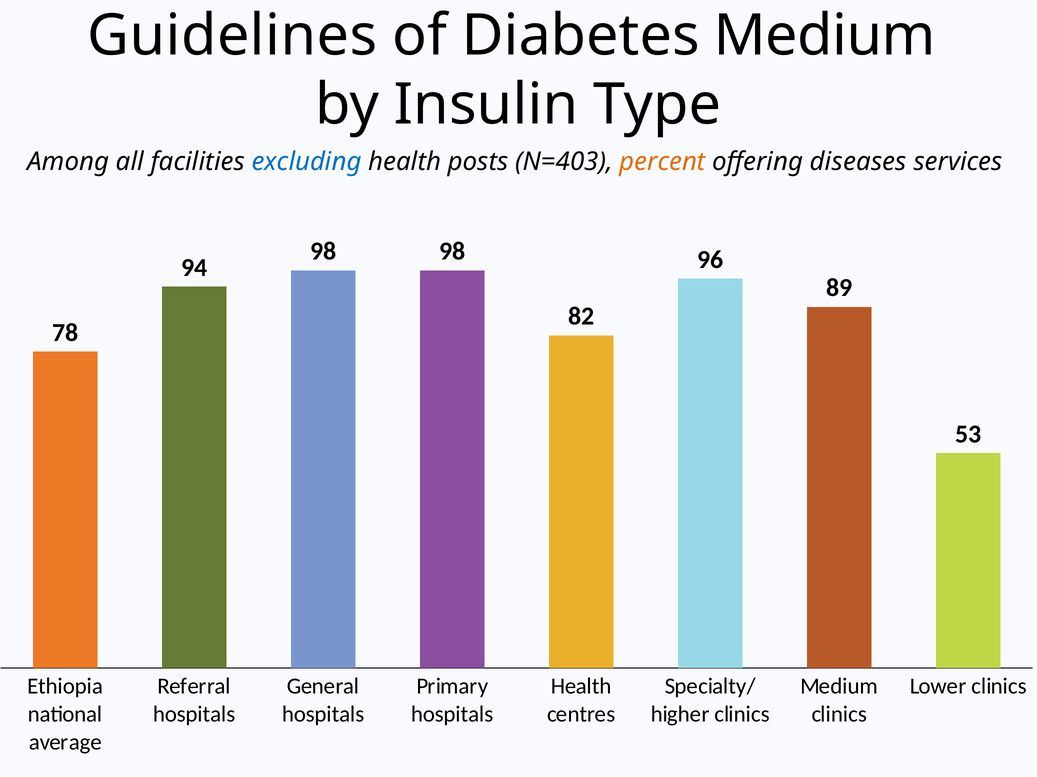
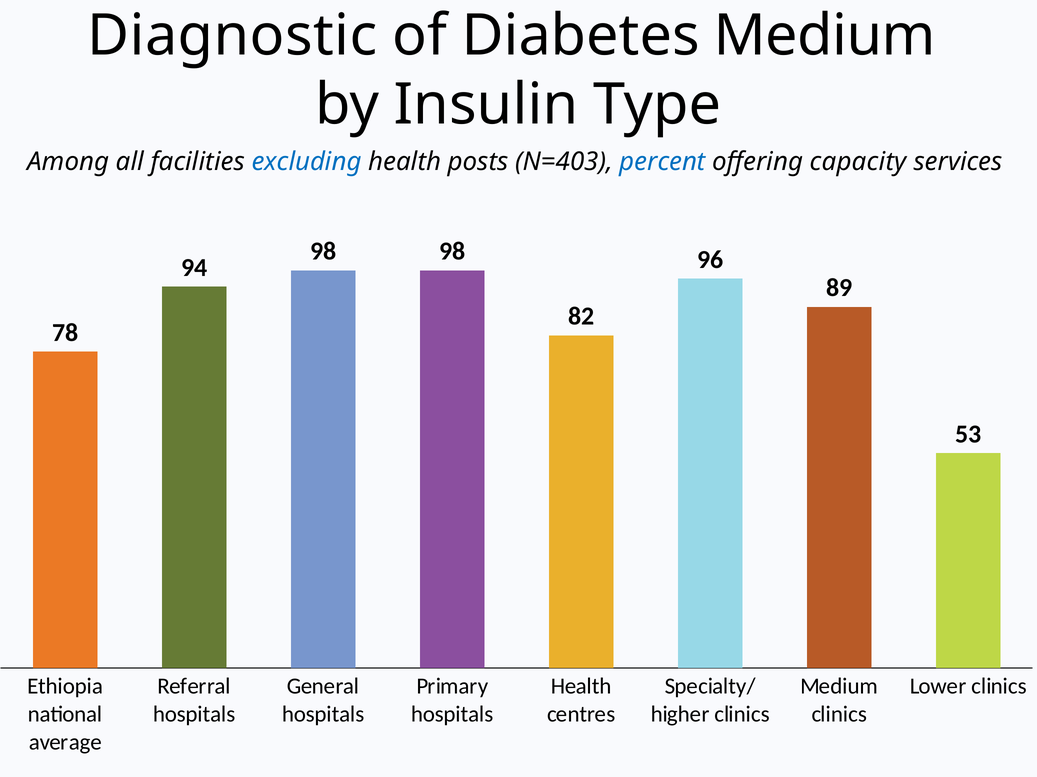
Guidelines: Guidelines -> Diagnostic (232, 36)
percent colour: orange -> blue (663, 162)
diseases: diseases -> capacity (858, 162)
